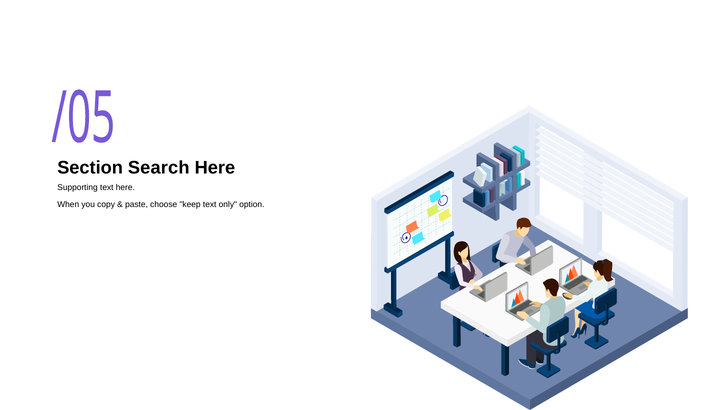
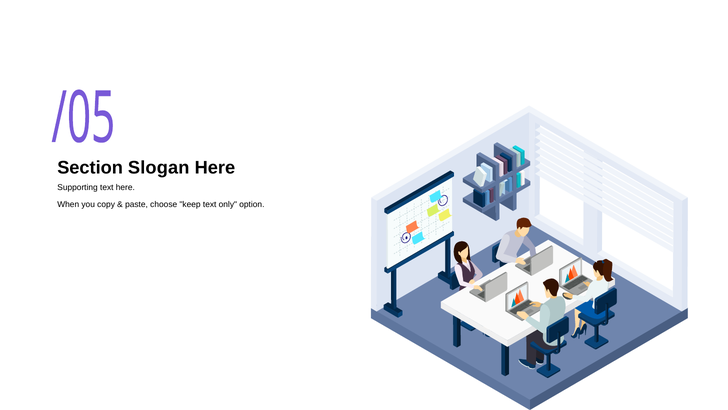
Search: Search -> Slogan (159, 168)
